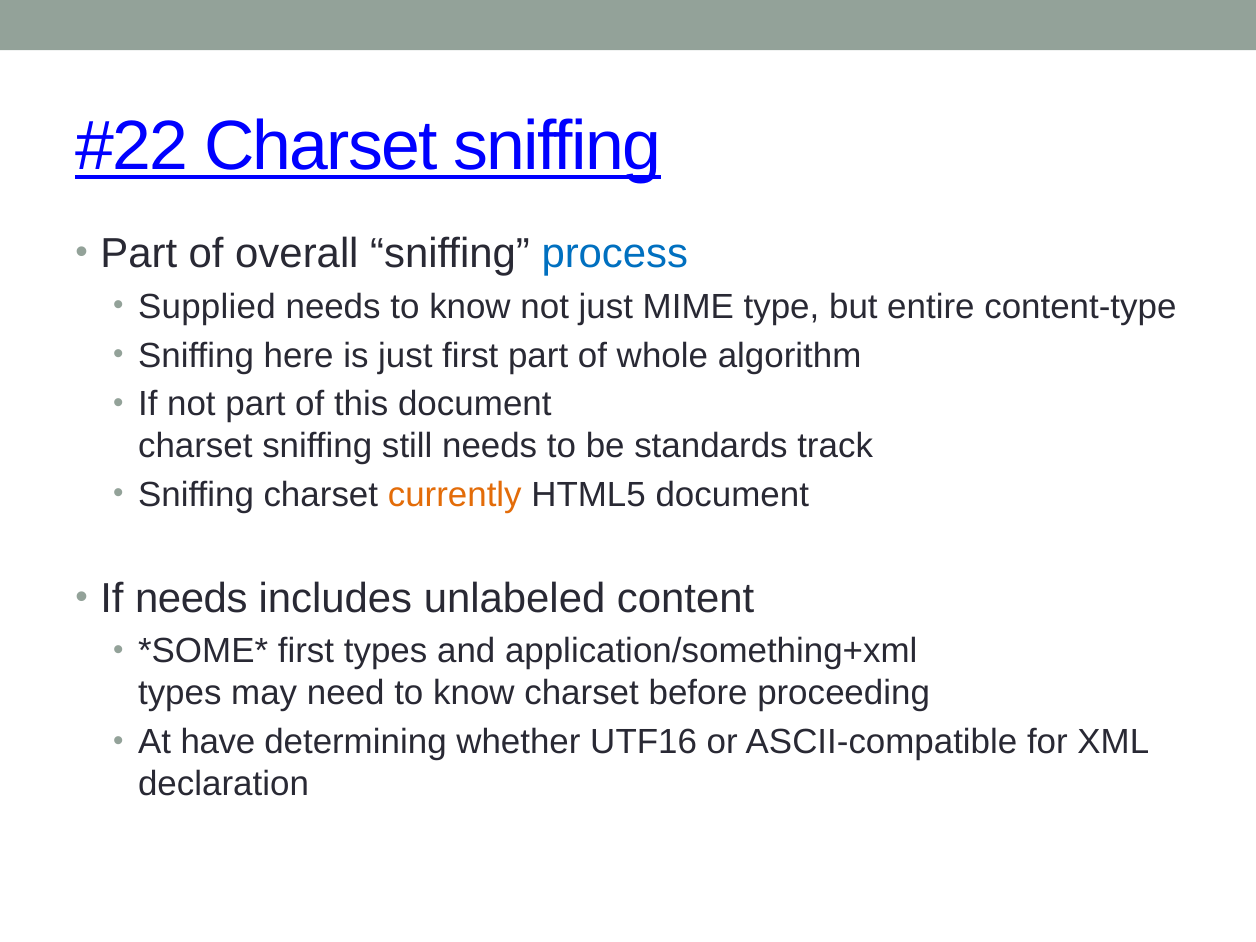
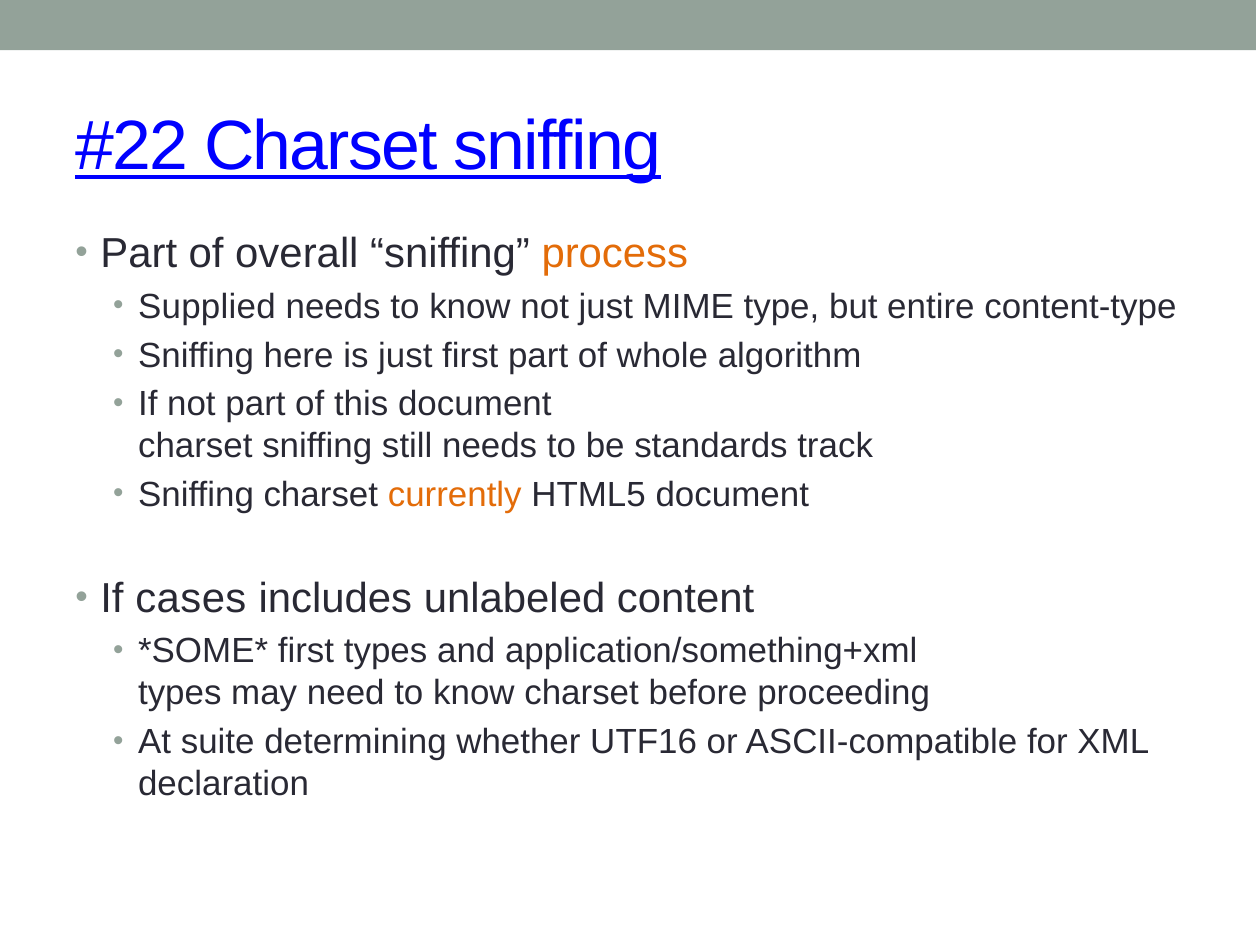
process colour: blue -> orange (615, 254)
If needs: needs -> cases (191, 599)
have: have -> suite (218, 742)
